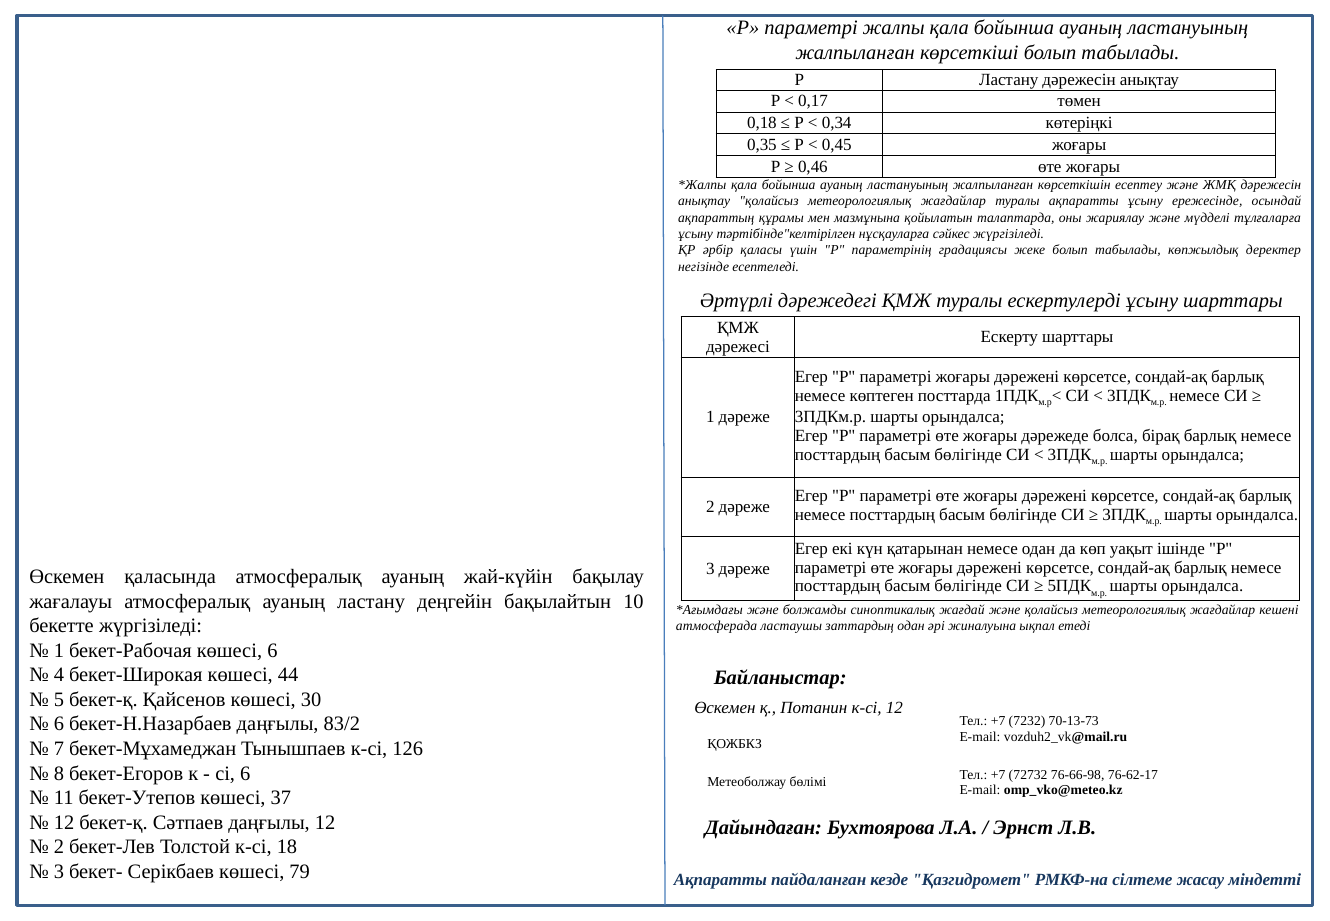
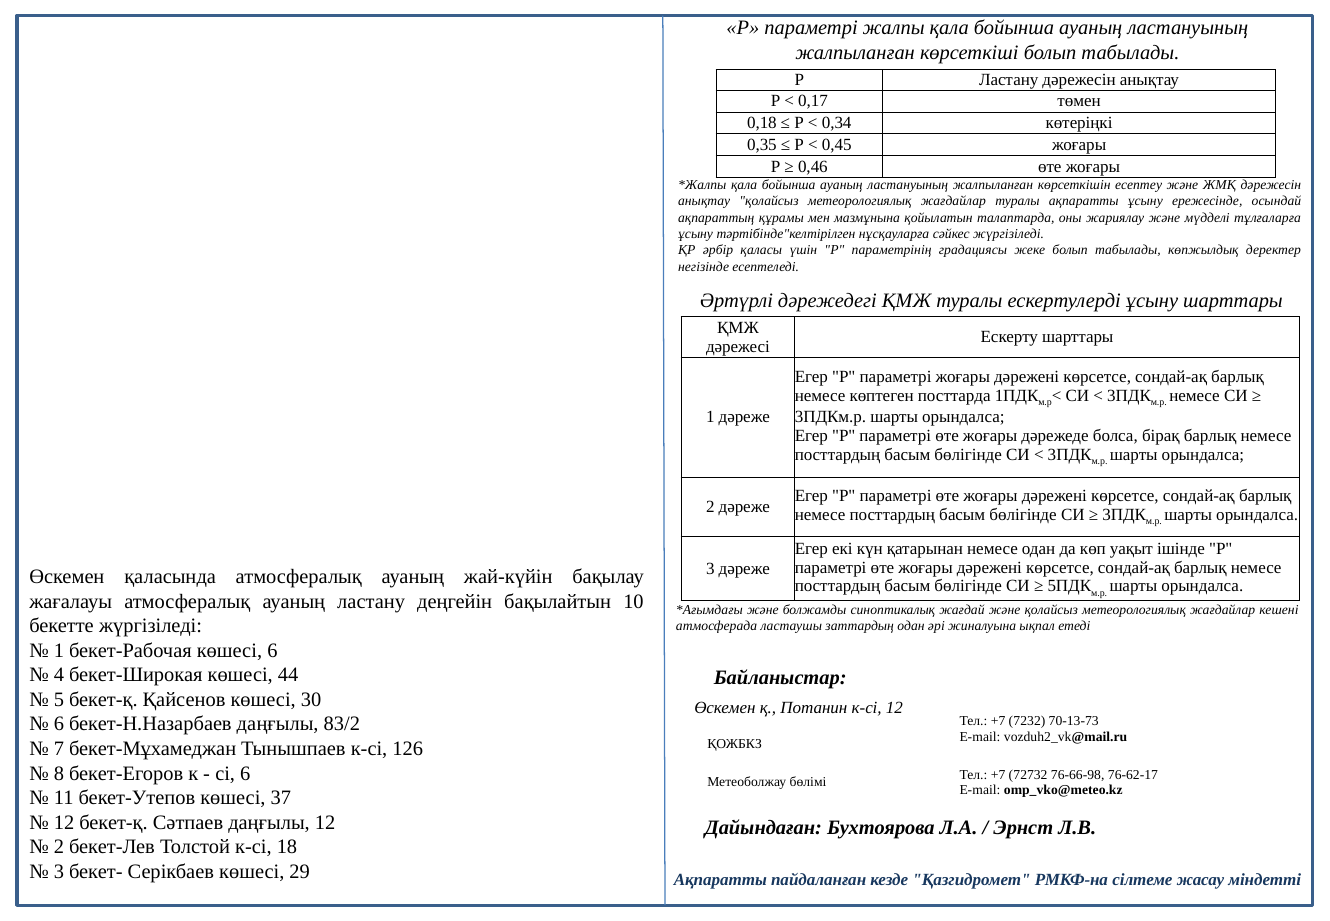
79: 79 -> 29 (300, 871)
